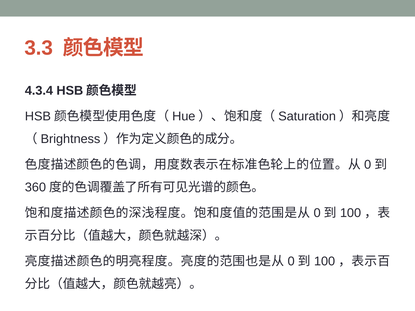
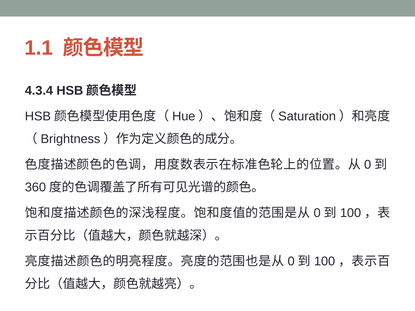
3.3: 3.3 -> 1.1 (39, 48)
